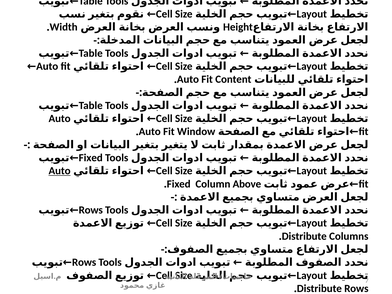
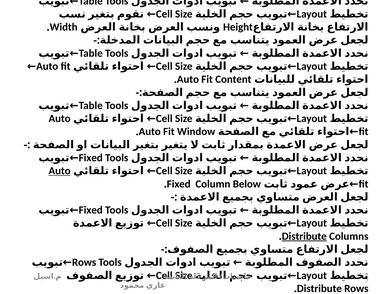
Above: Above -> Below (247, 184)
Rows: Rows -> Fixed (91, 210)
Distribute underline: none -> present (304, 236)
